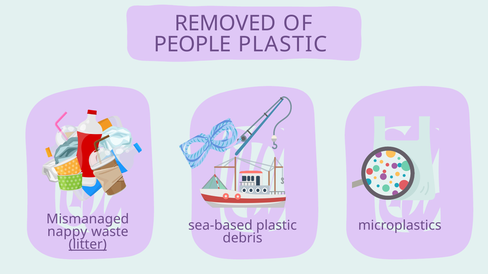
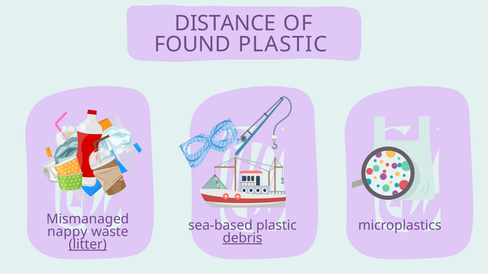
REMOVED: REMOVED -> DISTANCE (225, 23)
PEOPLE: PEOPLE -> FOUND (192, 44)
debris underline: none -> present (243, 238)
